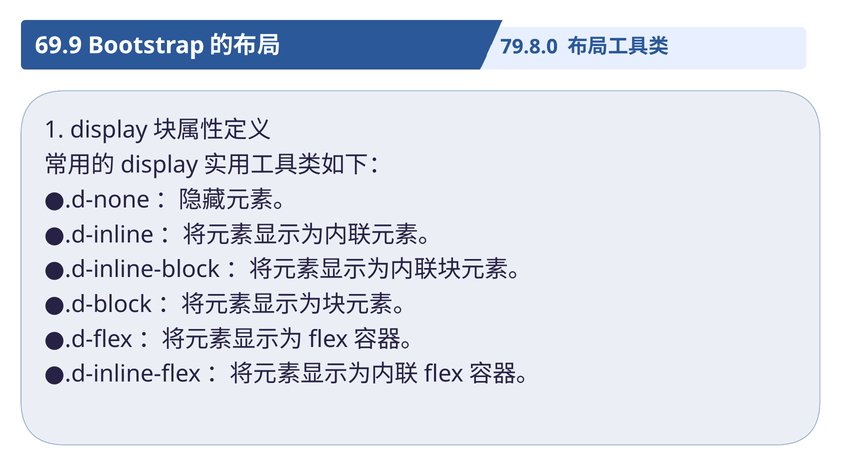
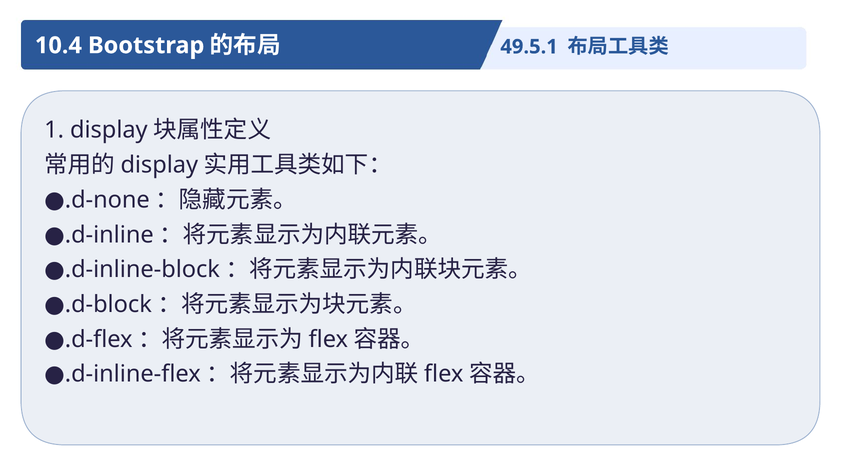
69.9: 69.9 -> 10.4 (58, 45)
79.8.0: 79.8.0 -> 49.5.1 (529, 47)
